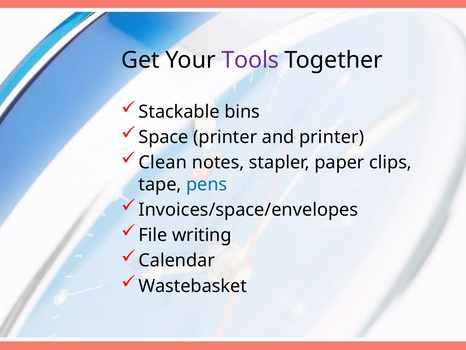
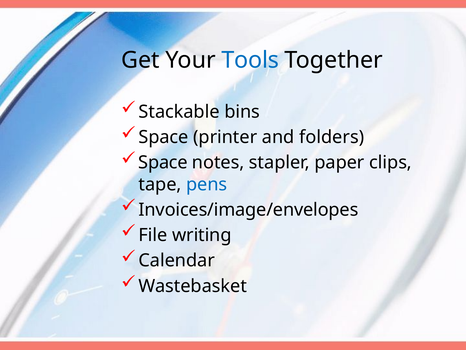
Tools colour: purple -> blue (250, 60)
and printer: printer -> folders (332, 137)
Clean: Clean -> Space (163, 162)
Invoices/space/envelopes: Invoices/space/envelopes -> Invoices/image/envelopes (248, 209)
